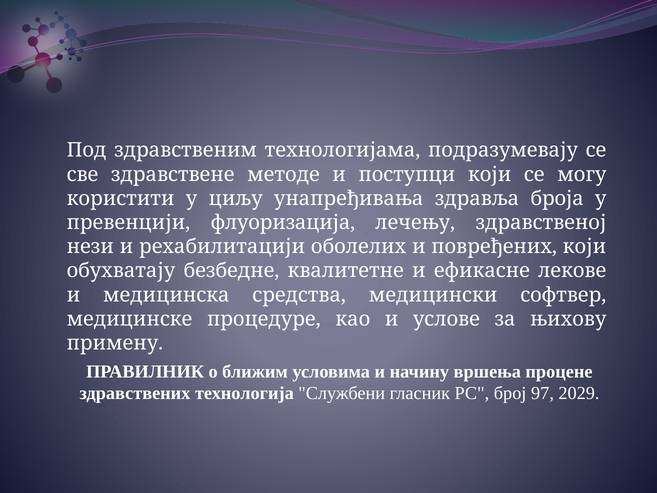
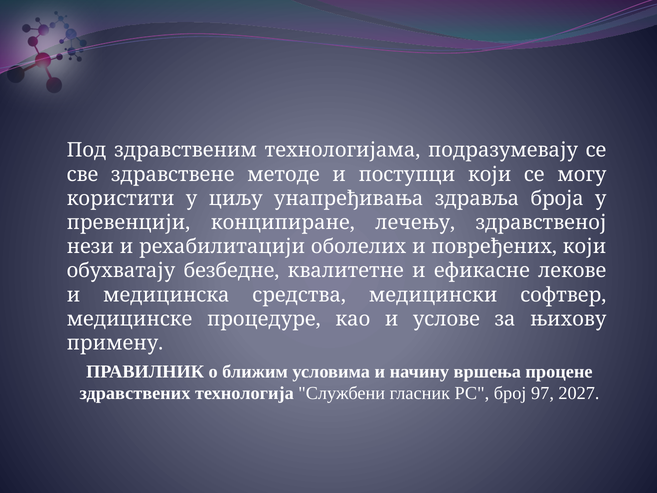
флуоризација: флуоризација -> конципиране (283, 223)
2029: 2029 -> 2027 (577, 393)
